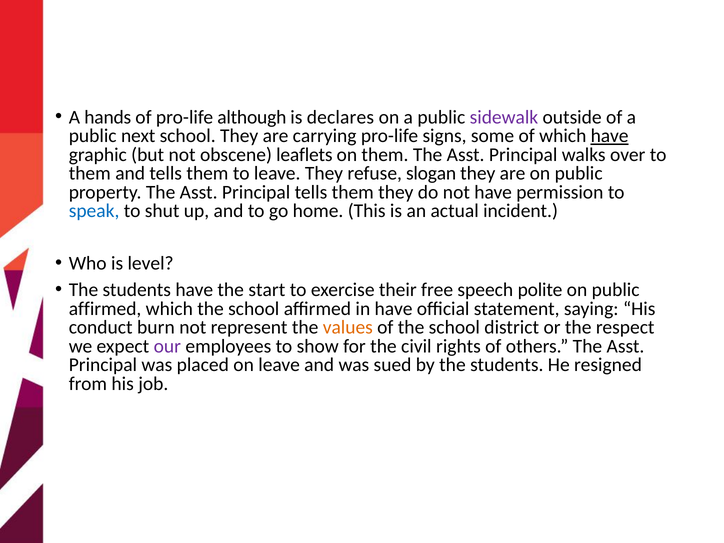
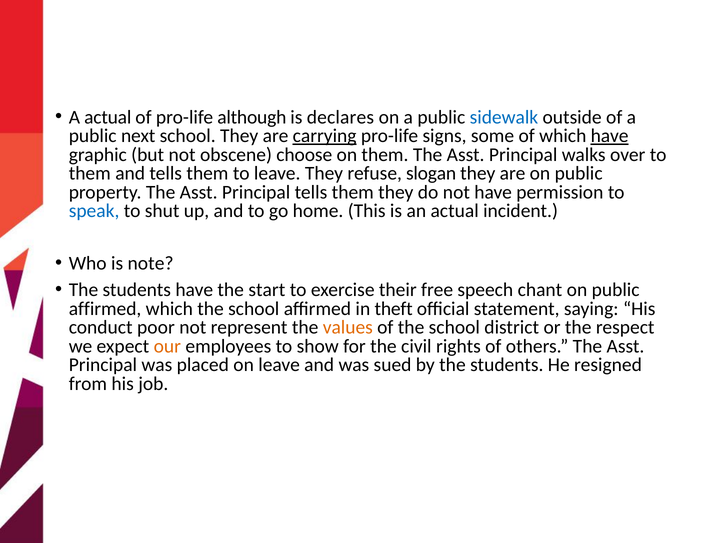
A hands: hands -> actual (108, 117)
sidewalk colour: purple -> blue (504, 117)
carrying underline: none -> present (325, 136)
leaflets: leaflets -> choose (304, 155)
level: level -> note (151, 264)
polite: polite -> chant (540, 290)
in have: have -> theft (394, 309)
burn: burn -> poor (156, 327)
our colour: purple -> orange (167, 346)
